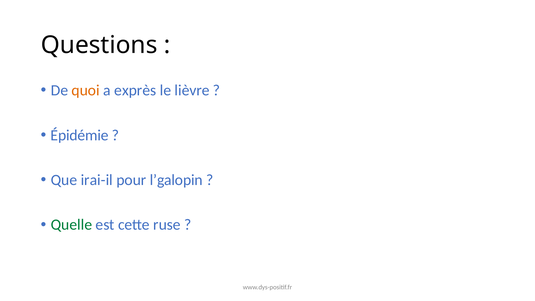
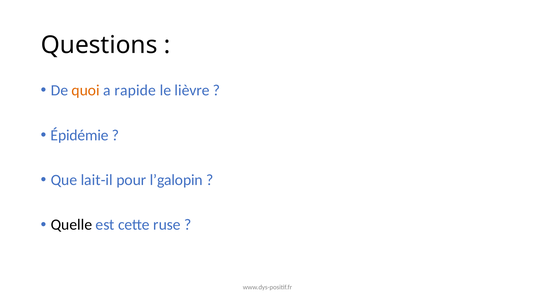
exprès: exprès -> rapide (135, 90)
irai-il: irai-il -> lait-il (97, 180)
Quelle colour: green -> black (71, 225)
